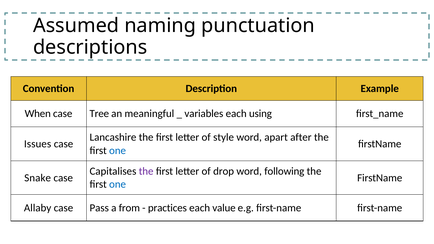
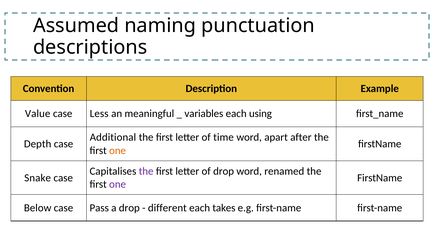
When: When -> Value (38, 114)
Tree: Tree -> Less (99, 114)
Lancashire: Lancashire -> Additional (113, 137)
style: style -> time (224, 137)
Issues: Issues -> Depth (38, 144)
one colour: blue -> orange (118, 151)
following: following -> renamed (284, 171)
one colour: blue -> purple (118, 184)
Allaby: Allaby -> Below (38, 208)
a from: from -> drop (129, 208)
practices: practices -> different (167, 208)
value: value -> takes (224, 208)
